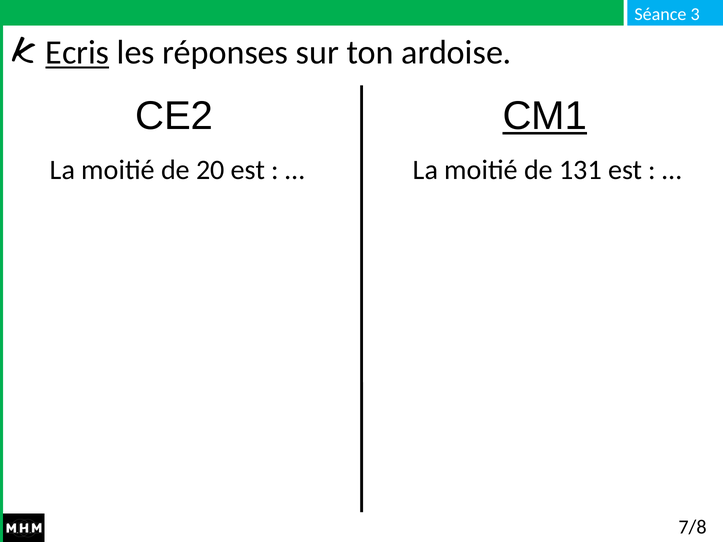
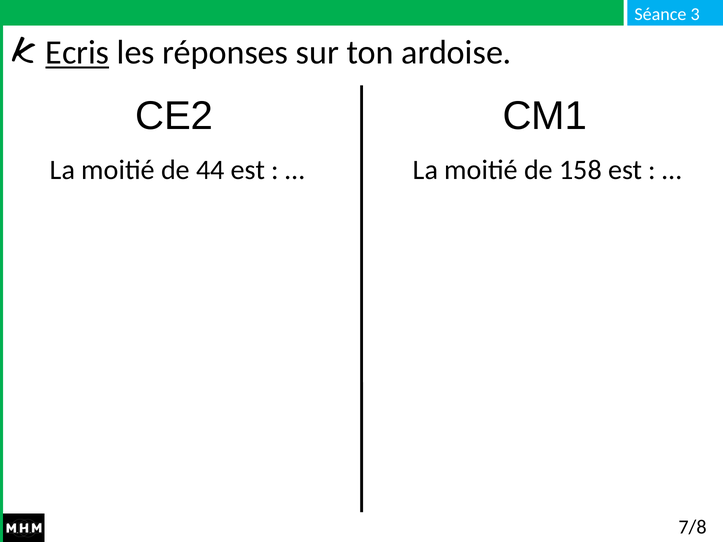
CM1 underline: present -> none (545, 116)
20: 20 -> 44 (210, 170)
131: 131 -> 158 (580, 170)
